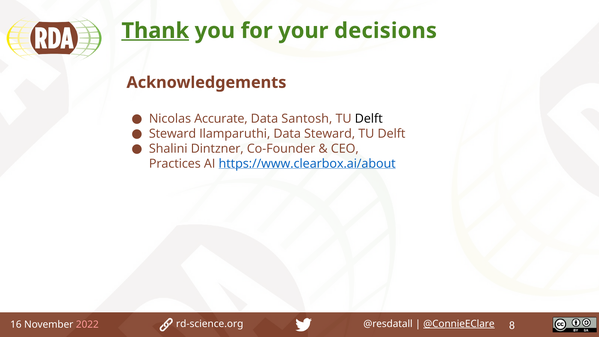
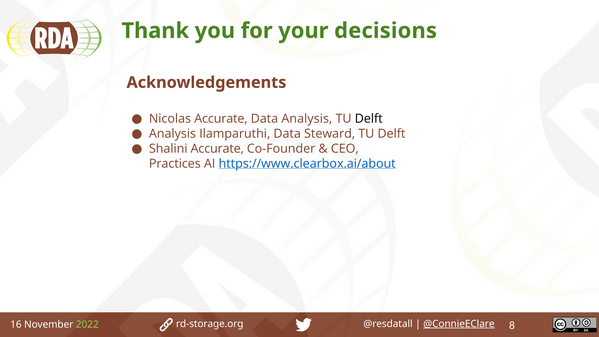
Thank underline: present -> none (155, 31)
Data Santosh: Santosh -> Analysis (307, 119)
Steward: Steward -> Analysis (172, 134)
Shalini Dintzner: Dintzner -> Accurate (217, 149)
rd-science.org: rd-science.org -> rd-storage.org (210, 324)
2022 colour: pink -> light green (87, 325)
